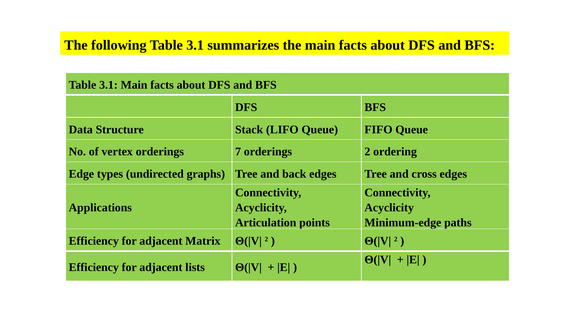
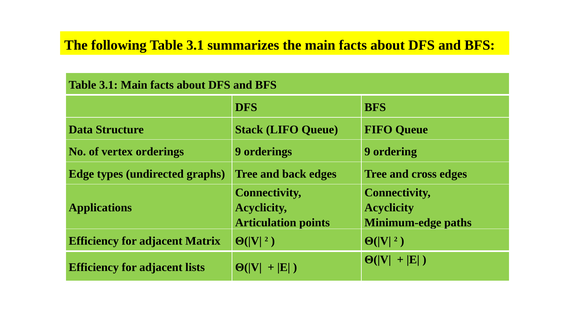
vertex orderings 7: 7 -> 9 (238, 152)
2: 2 -> 9 (367, 152)
